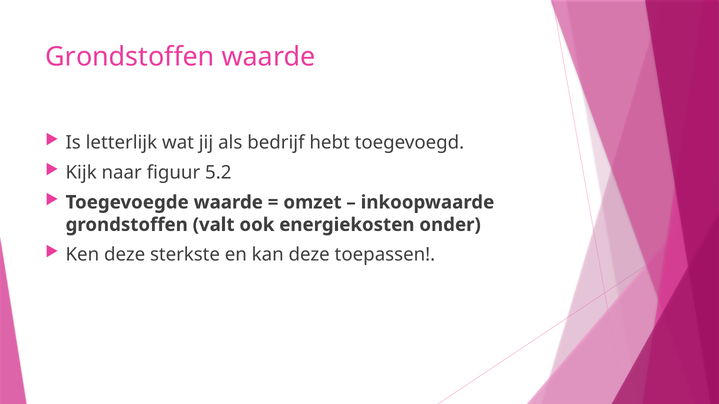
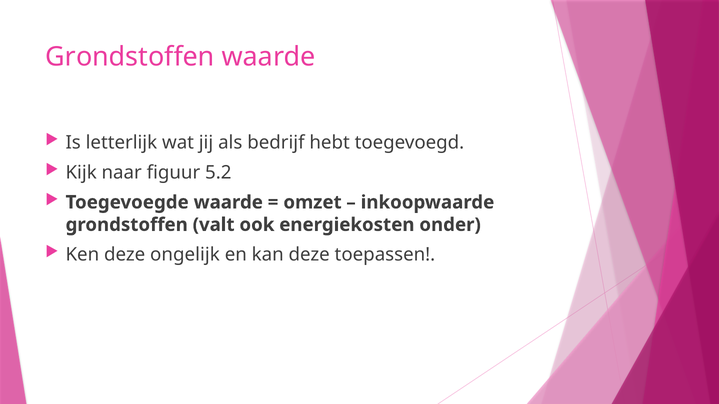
sterkste: sterkste -> ongelijk (185, 255)
